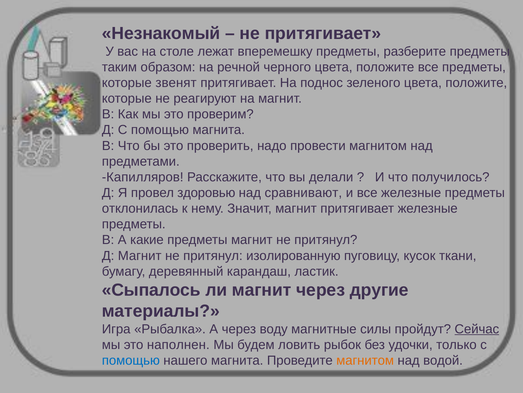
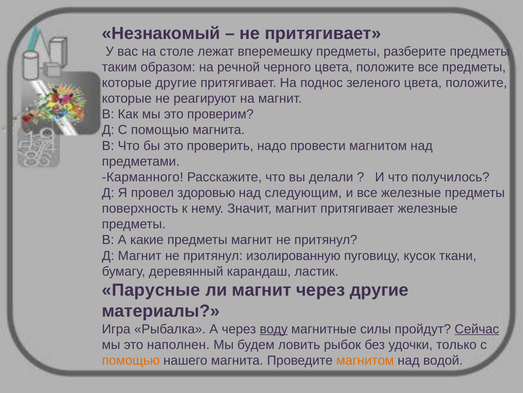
которые звенят: звенят -> другие (176, 83)
Капилляров: Капилляров -> Карманного (143, 177)
сравнивают: сравнивают -> следующим (303, 192)
отклонилась: отклонилась -> поверхность (140, 208)
Сыпалось: Сыпалось -> Парусные (151, 290)
воду underline: none -> present (274, 328)
помощью colour: blue -> orange (131, 360)
